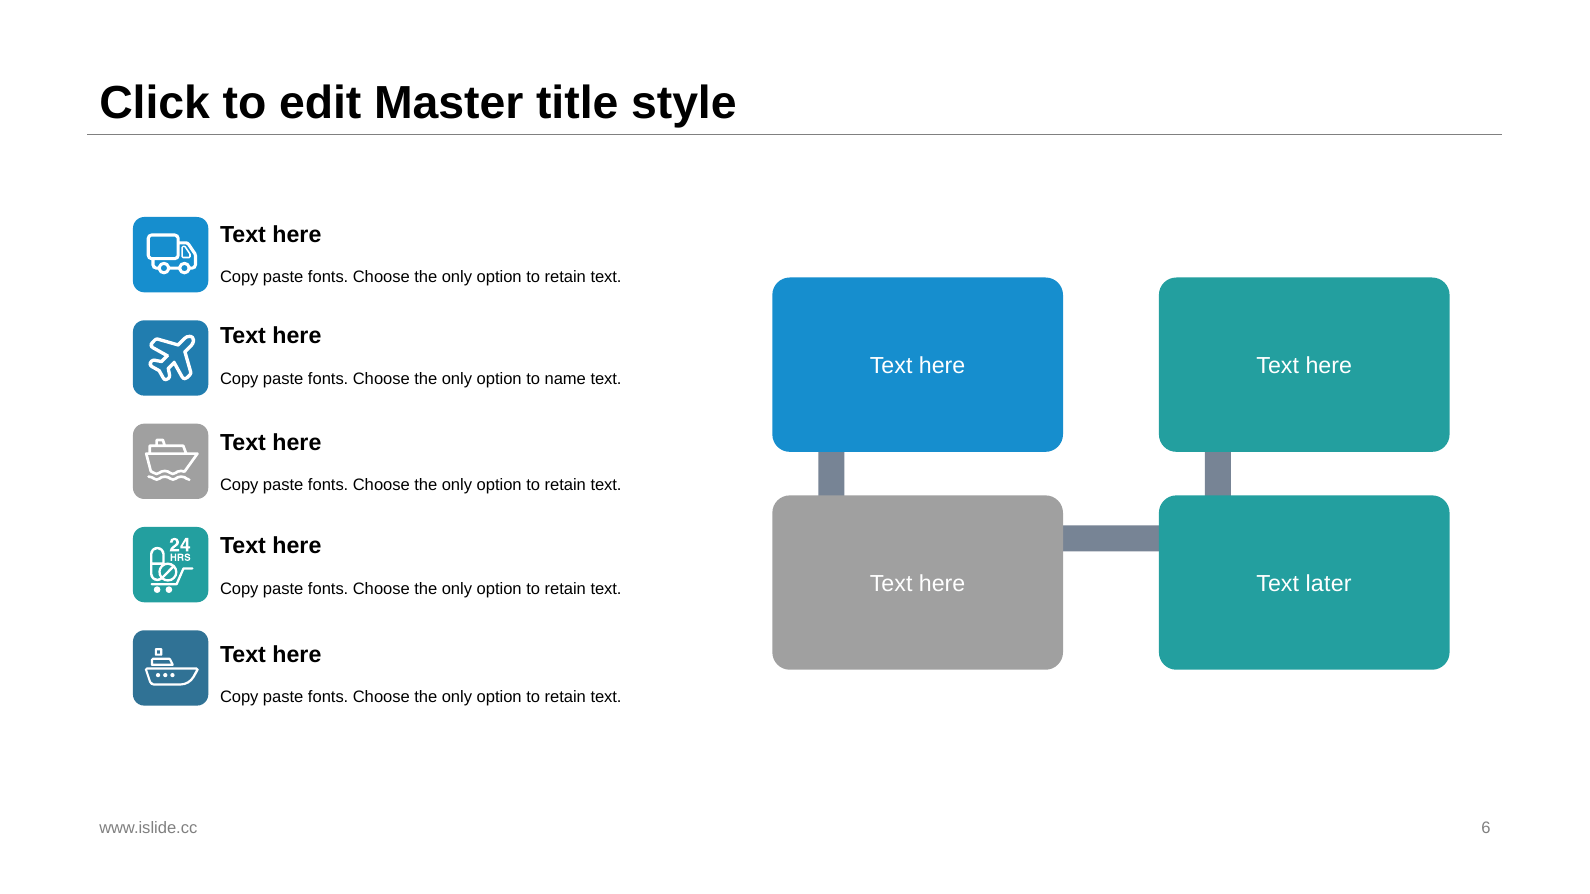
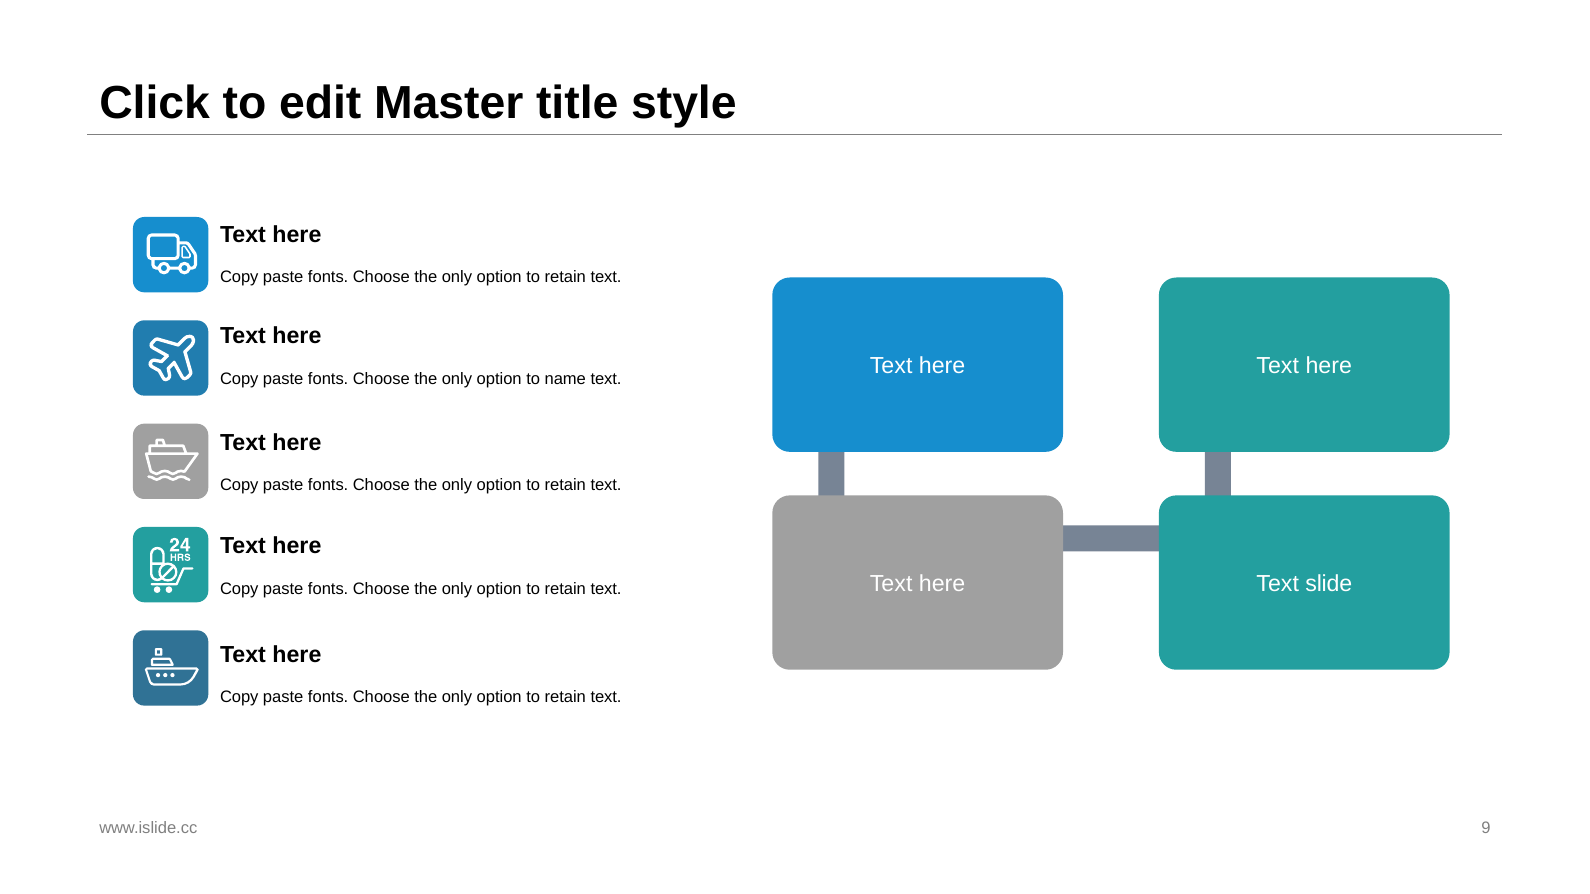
later: later -> slide (1329, 584)
6: 6 -> 9 (1486, 828)
